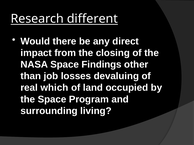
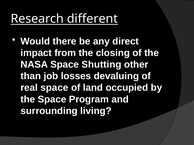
Findings: Findings -> Shutting (101, 65)
real which: which -> space (54, 88)
